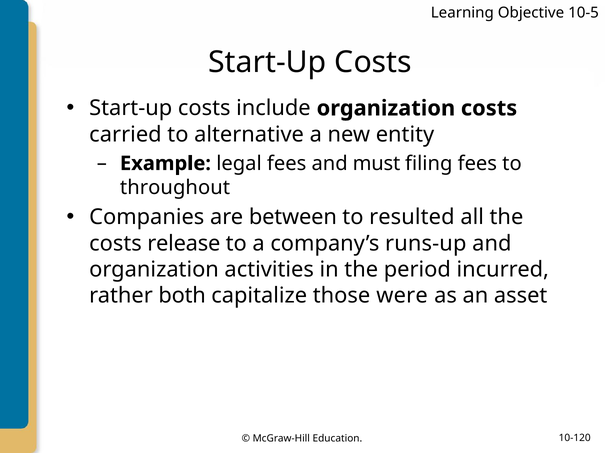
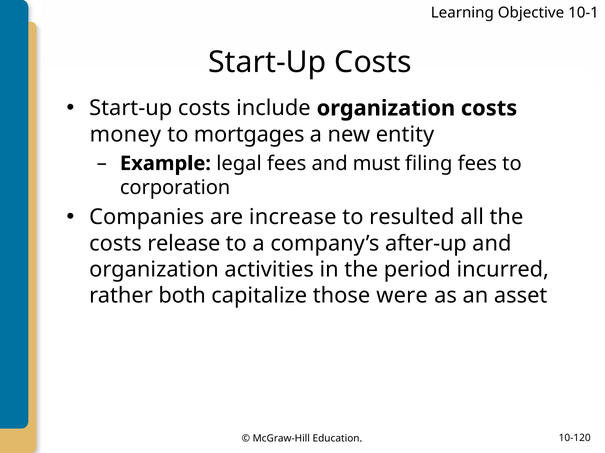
10-5: 10-5 -> 10-1 (584, 13)
carried: carried -> money (125, 135)
alternative: alternative -> mortgages (249, 135)
throughout: throughout -> corporation (175, 188)
between: between -> increase (293, 218)
runs-up: runs-up -> after-up (426, 244)
